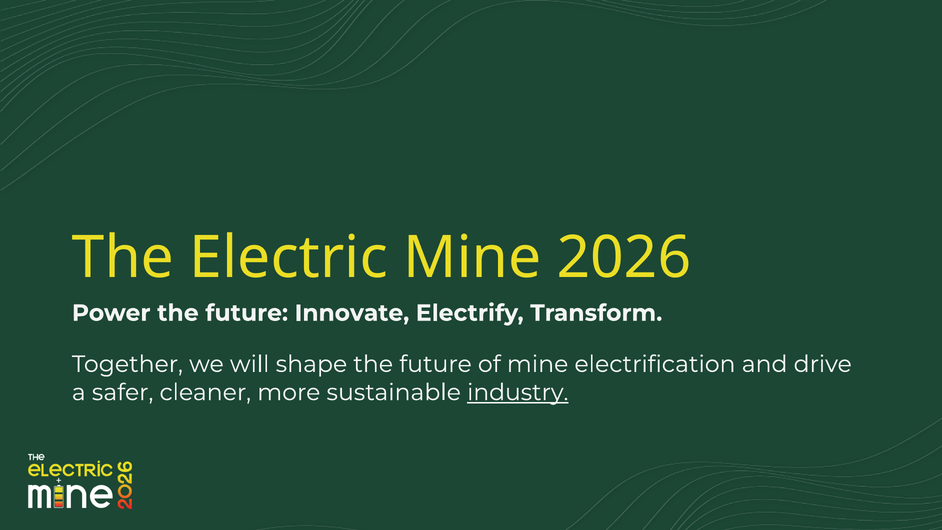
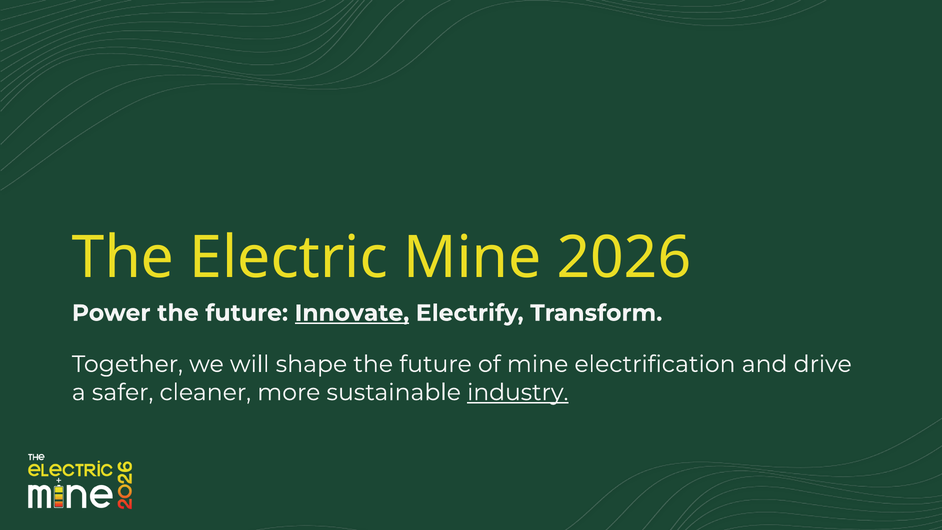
Innovate underline: none -> present (352, 313)
